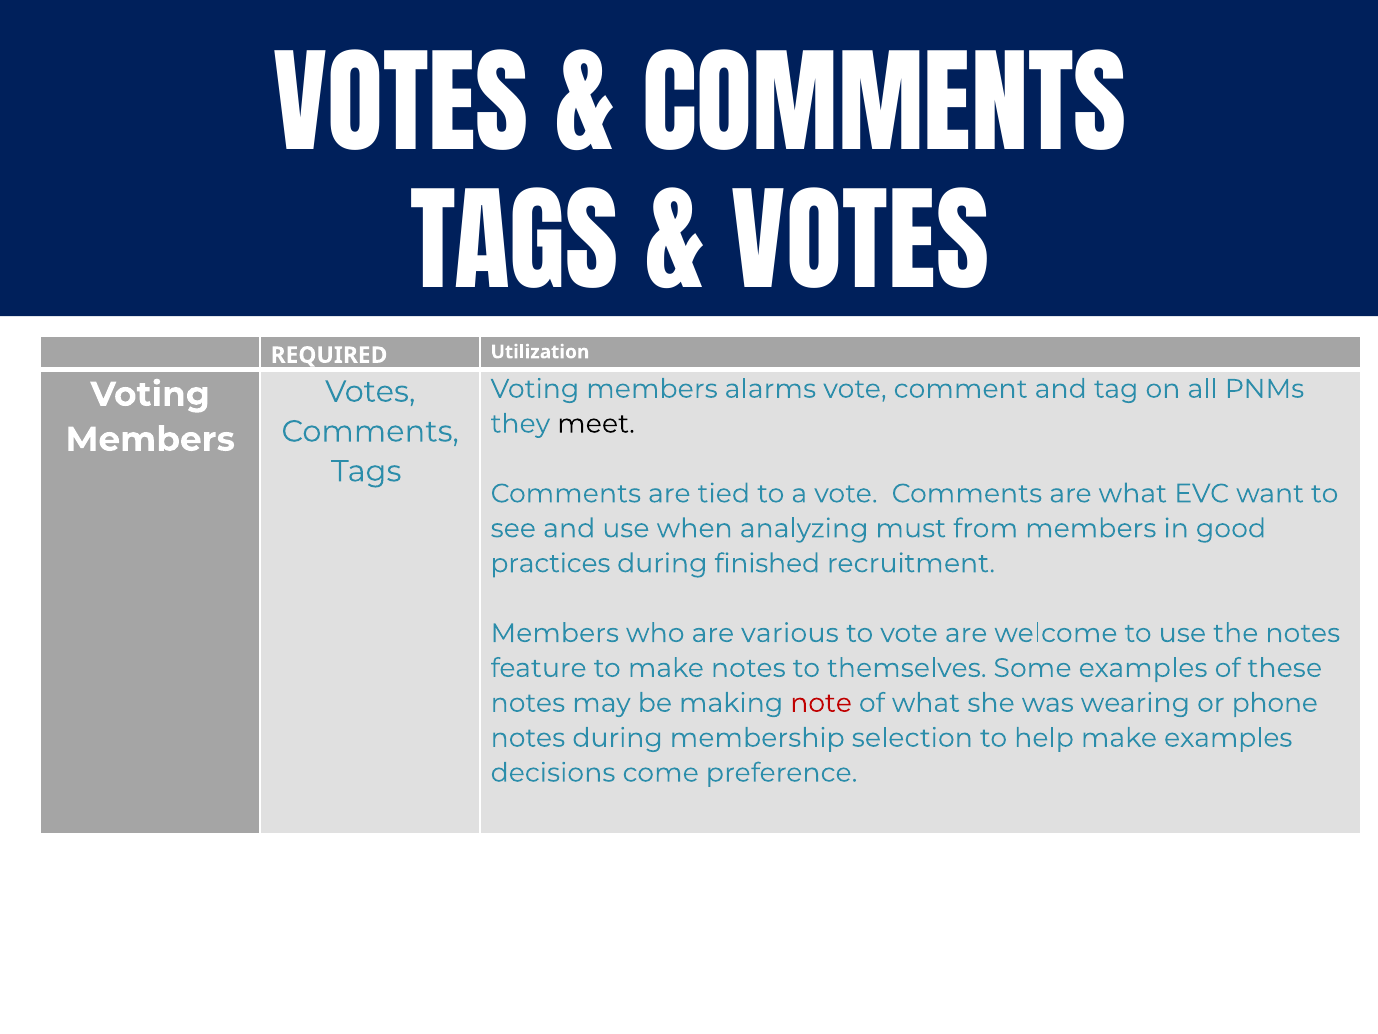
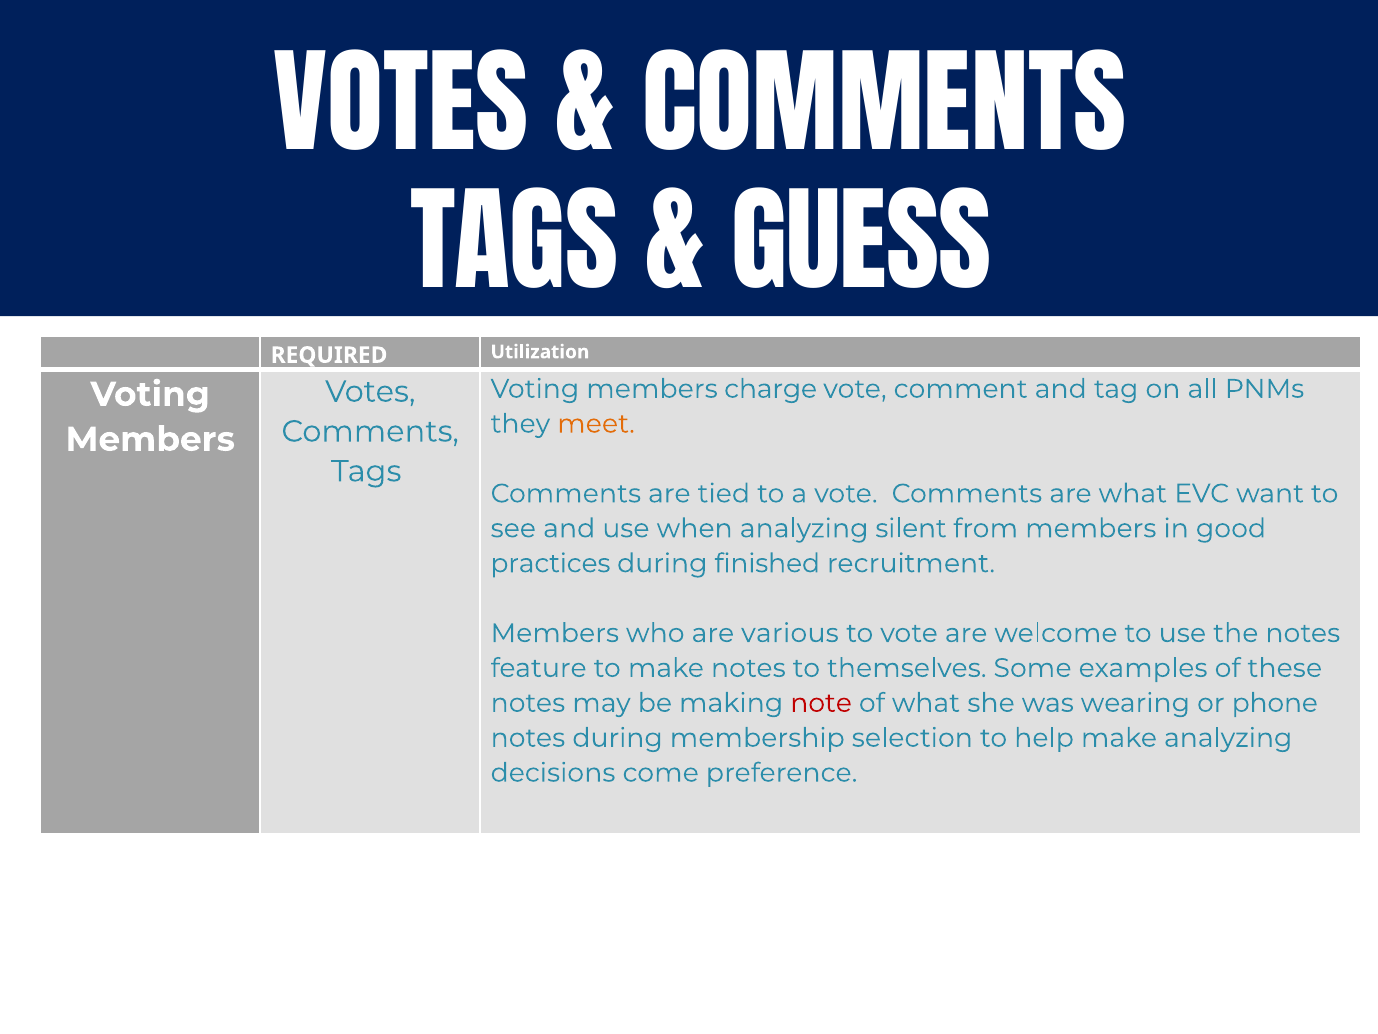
VOTES: VOTES -> GUESS (861, 250)
alarms: alarms -> charge (771, 389)
meet colour: black -> orange (596, 424)
must: must -> silent (911, 528)
make examples: examples -> analyzing (1228, 738)
